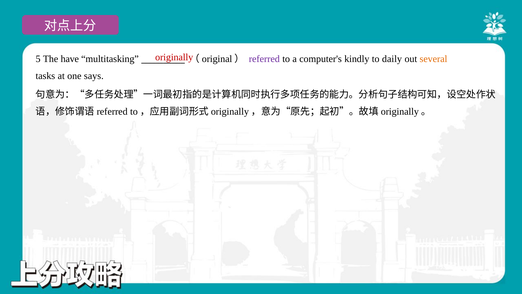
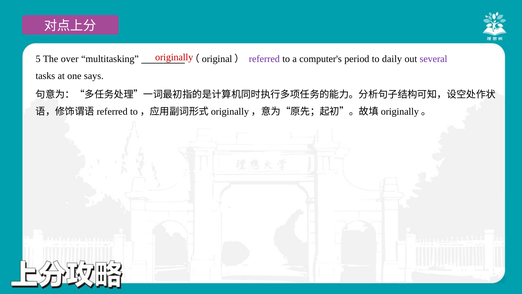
have: have -> over (70, 59)
kindly: kindly -> period (357, 59)
several colour: orange -> purple (433, 59)
